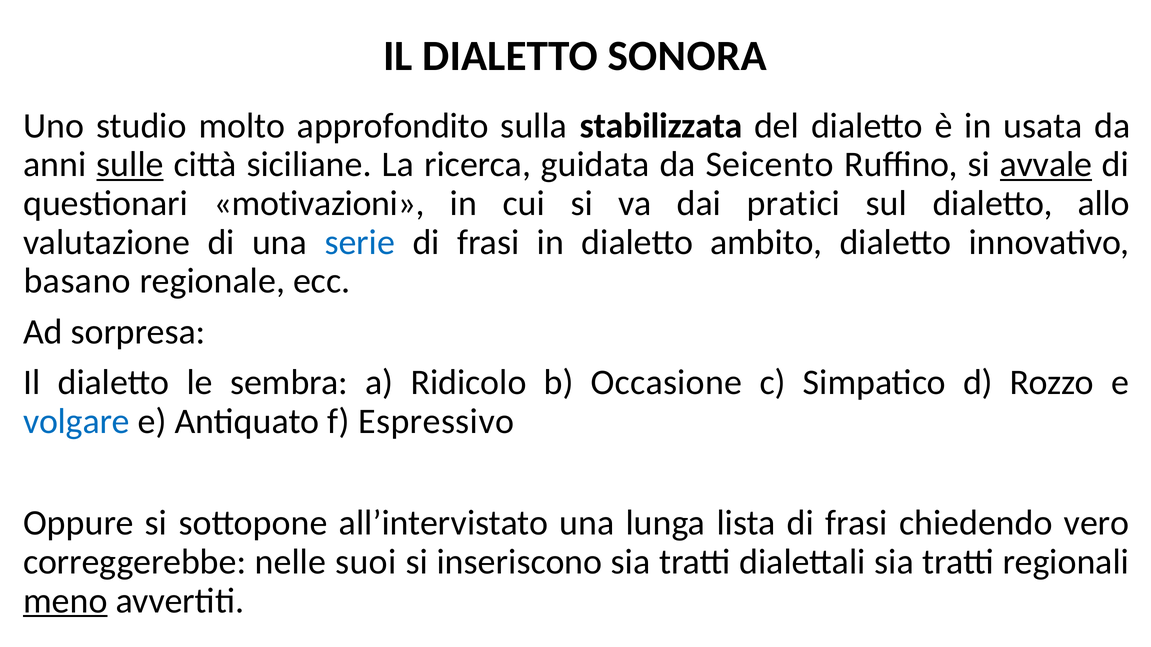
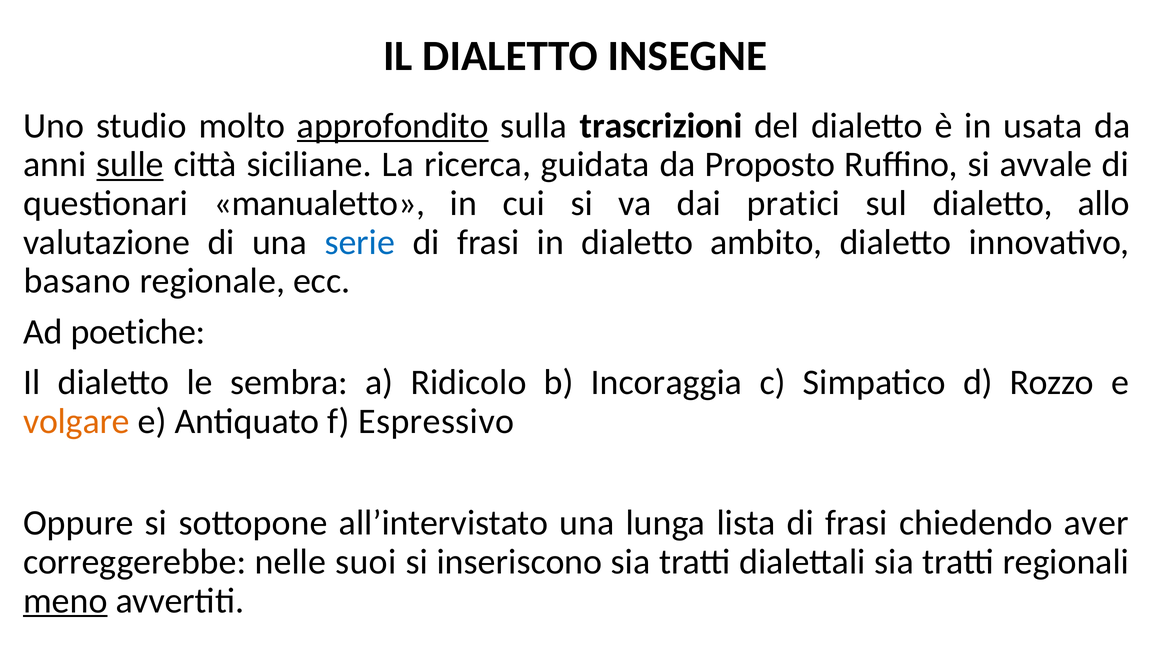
SONORA: SONORA -> INSEGNE (687, 56)
approfondito underline: none -> present (393, 126)
stabilizzata: stabilizzata -> trascrizioni (661, 126)
Seicento: Seicento -> Proposto (770, 165)
avvale underline: present -> none (1046, 165)
motivazioni: motivazioni -> manualetto (319, 203)
sorpresa: sorpresa -> poetiche (138, 332)
Occasione: Occasione -> Incoraggia (666, 383)
volgare colour: blue -> orange (77, 422)
vero: vero -> aver (1096, 523)
